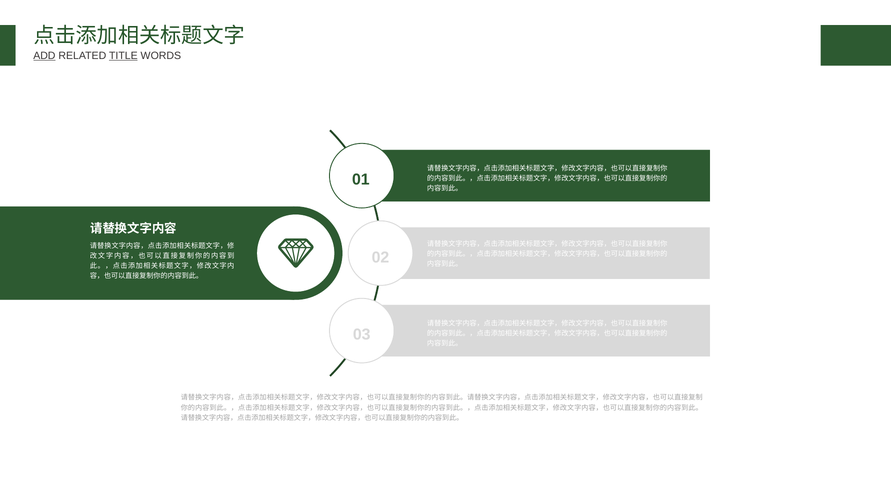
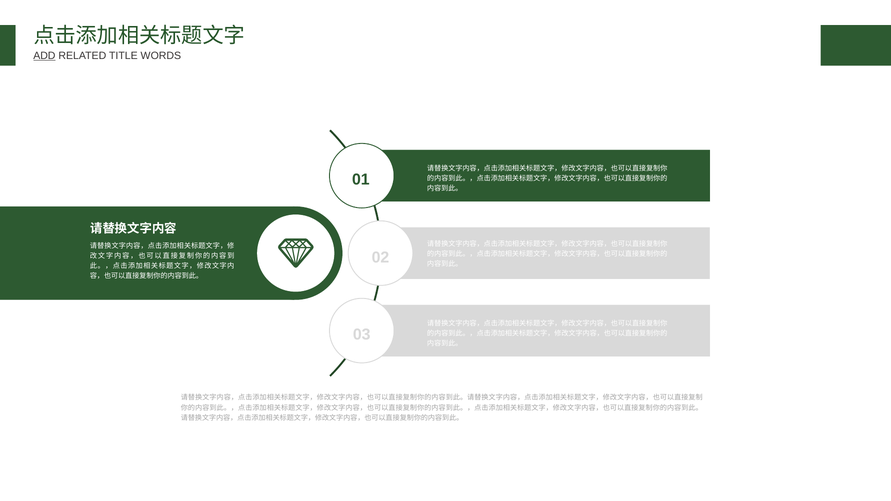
TITLE underline: present -> none (123, 56)
